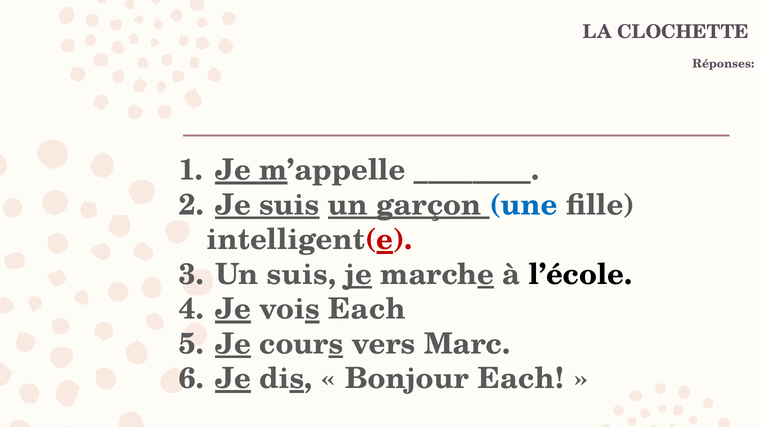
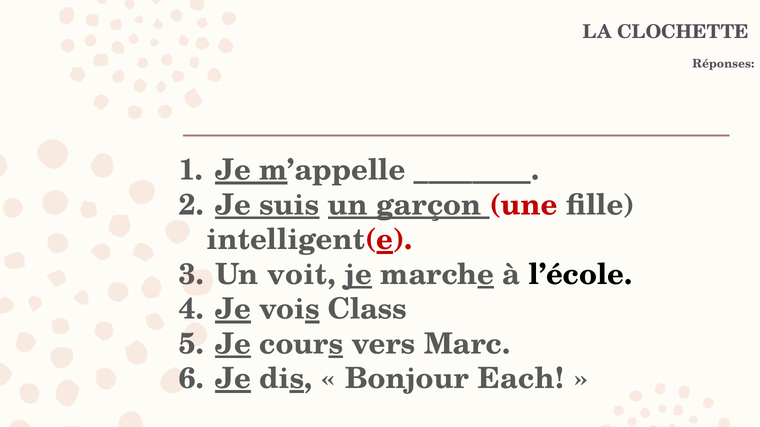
une colour: blue -> red (524, 205)
Un suis: suis -> voit (302, 275)
vois Each: Each -> Class (367, 310)
